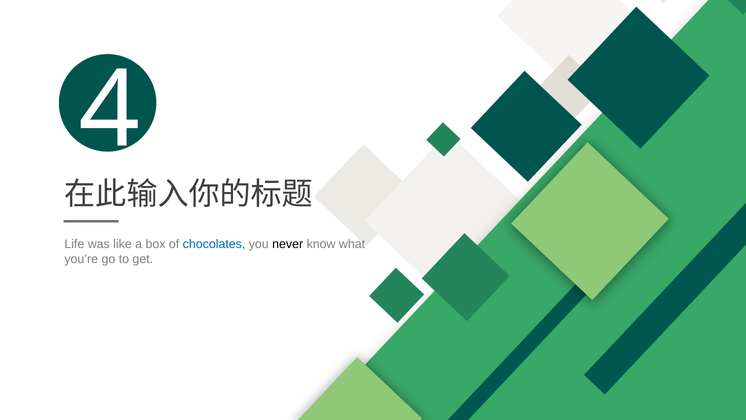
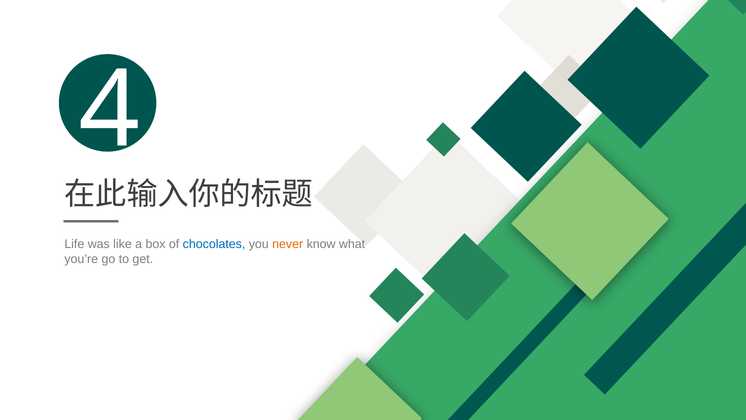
never colour: black -> orange (288, 244)
